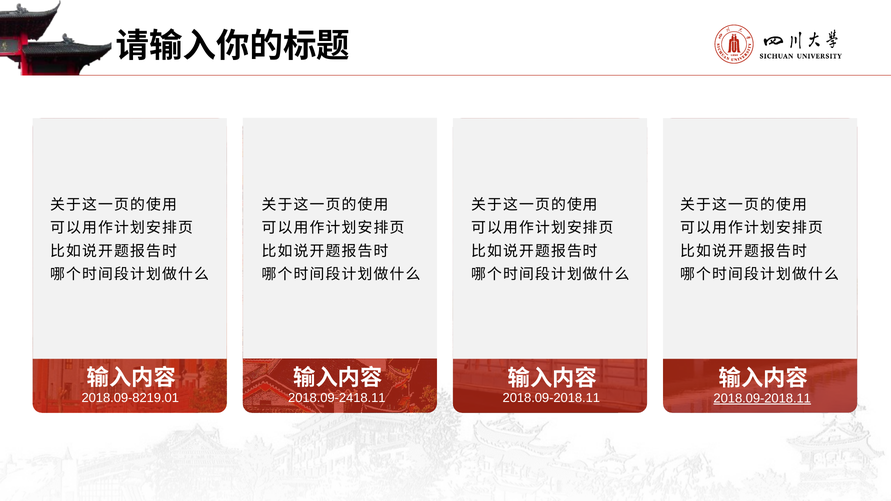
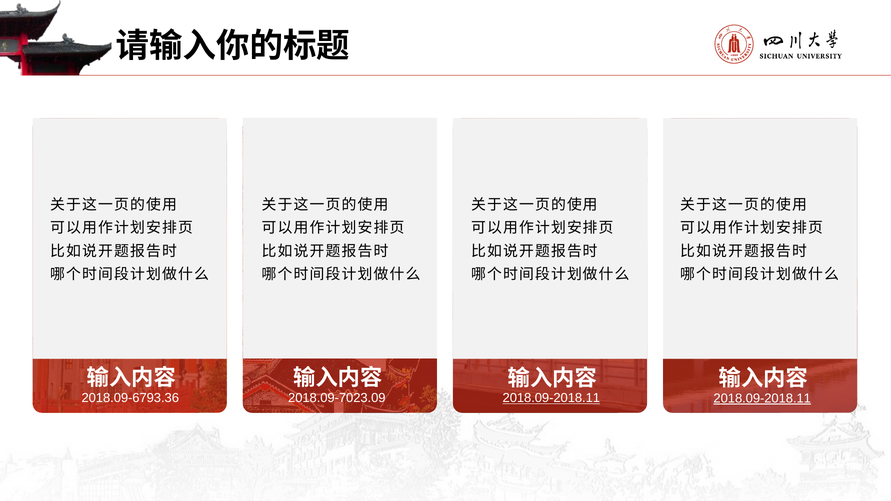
2018.09-8219.01: 2018.09-8219.01 -> 2018.09-6793.36 (130, 398)
2018.09-2418.11: 2018.09-2418.11 -> 2018.09-7023.09 (337, 398)
2018.09-2018.11 underline: none -> present (551, 398)
